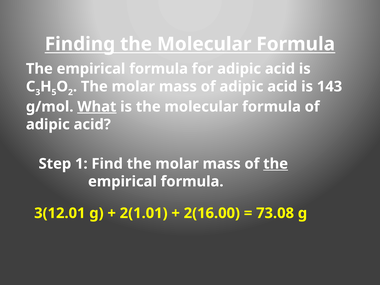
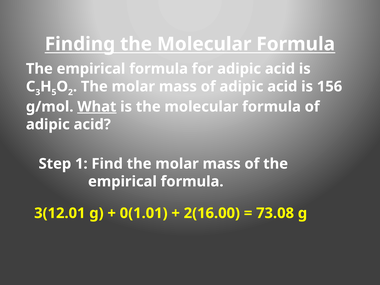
143: 143 -> 156 (330, 87)
the underline: present -> none (276, 164)
2(1.01: 2(1.01 -> 0(1.01 (144, 213)
